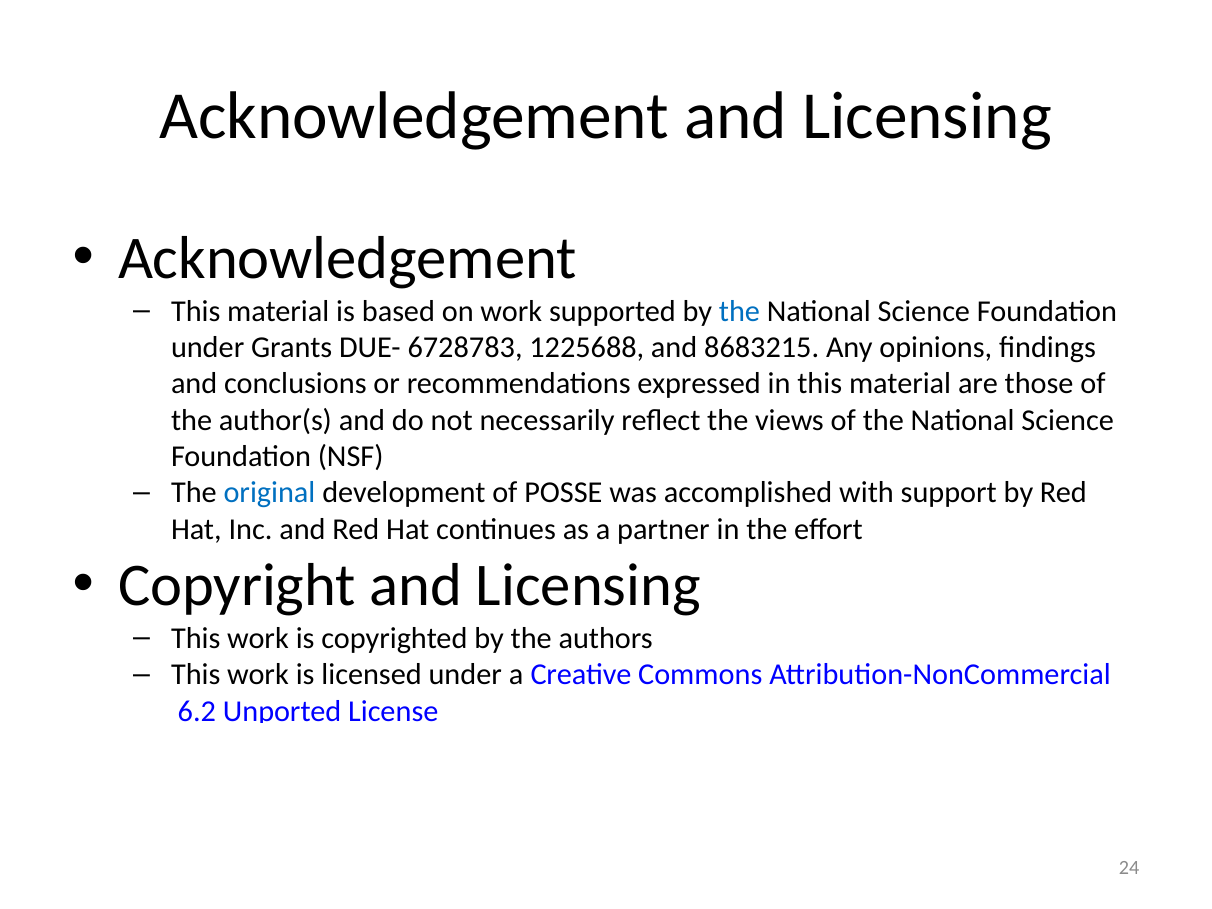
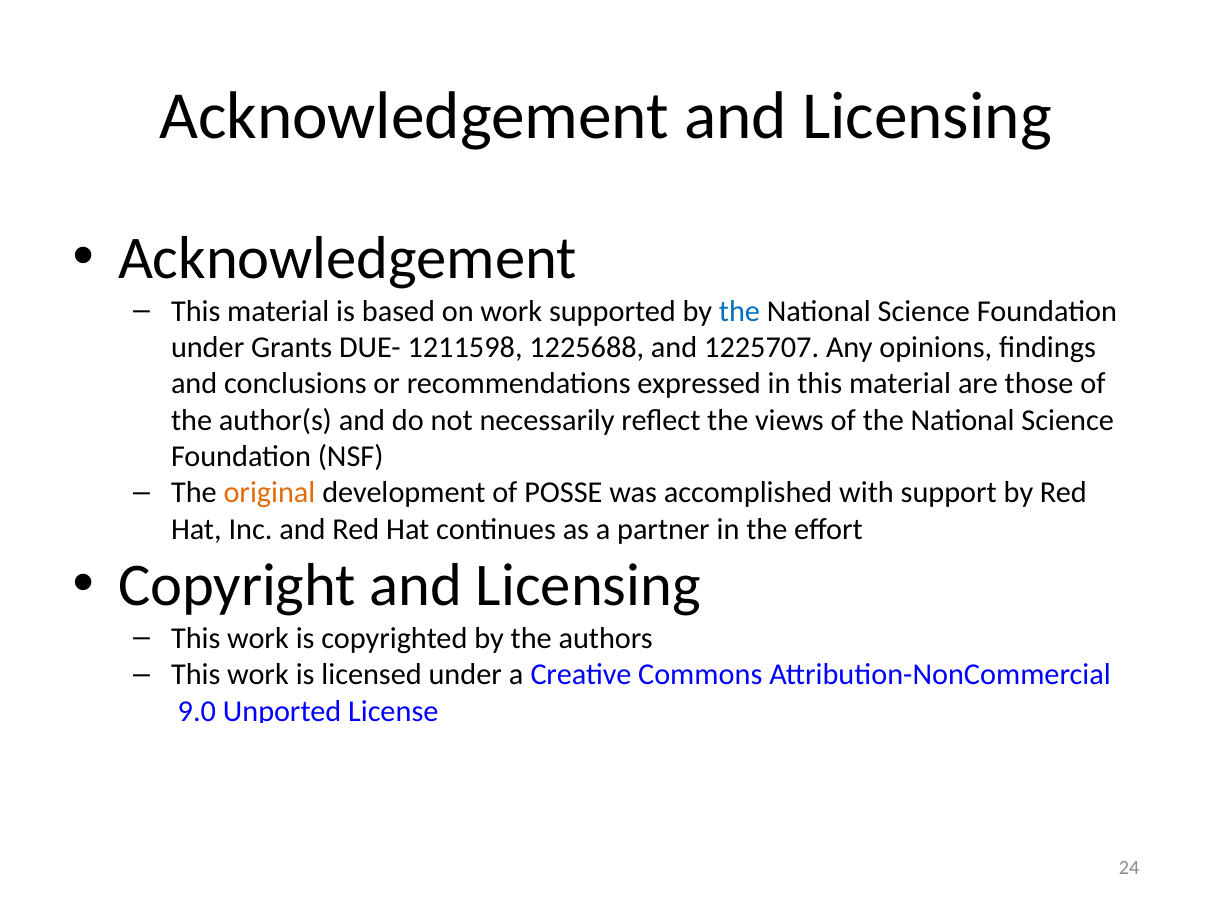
6728783: 6728783 -> 1211598 (465, 347)
8683215: 8683215 -> 1225707 (762, 347)
original colour: blue -> orange (269, 493)
6.2: 6.2 -> 9.0 (197, 712)
